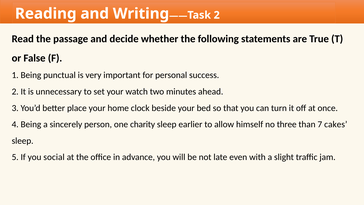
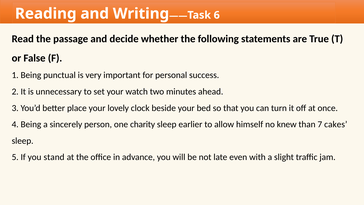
2: 2 -> 6 (217, 15)
home: home -> lovely (118, 108)
three: three -> knew (287, 124)
social: social -> stand (54, 157)
